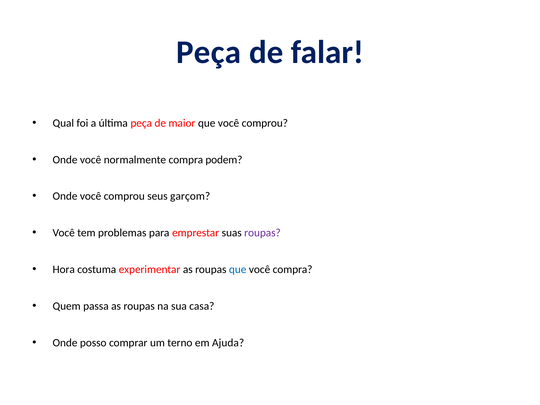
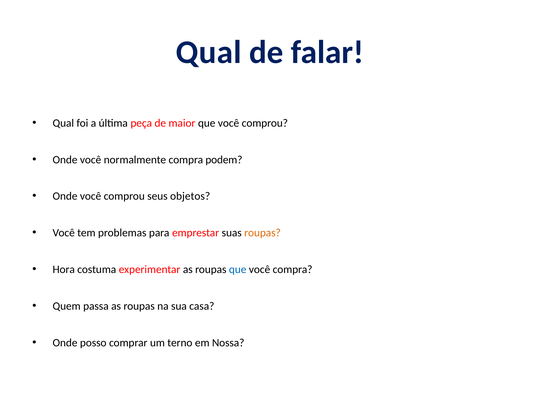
Peça: Peça -> Qual (209, 52)
garçom: garçom -> objetos (190, 196)
roupas colour: purple -> orange (262, 233)
Ajuda: Ajuda -> Nossa (228, 343)
